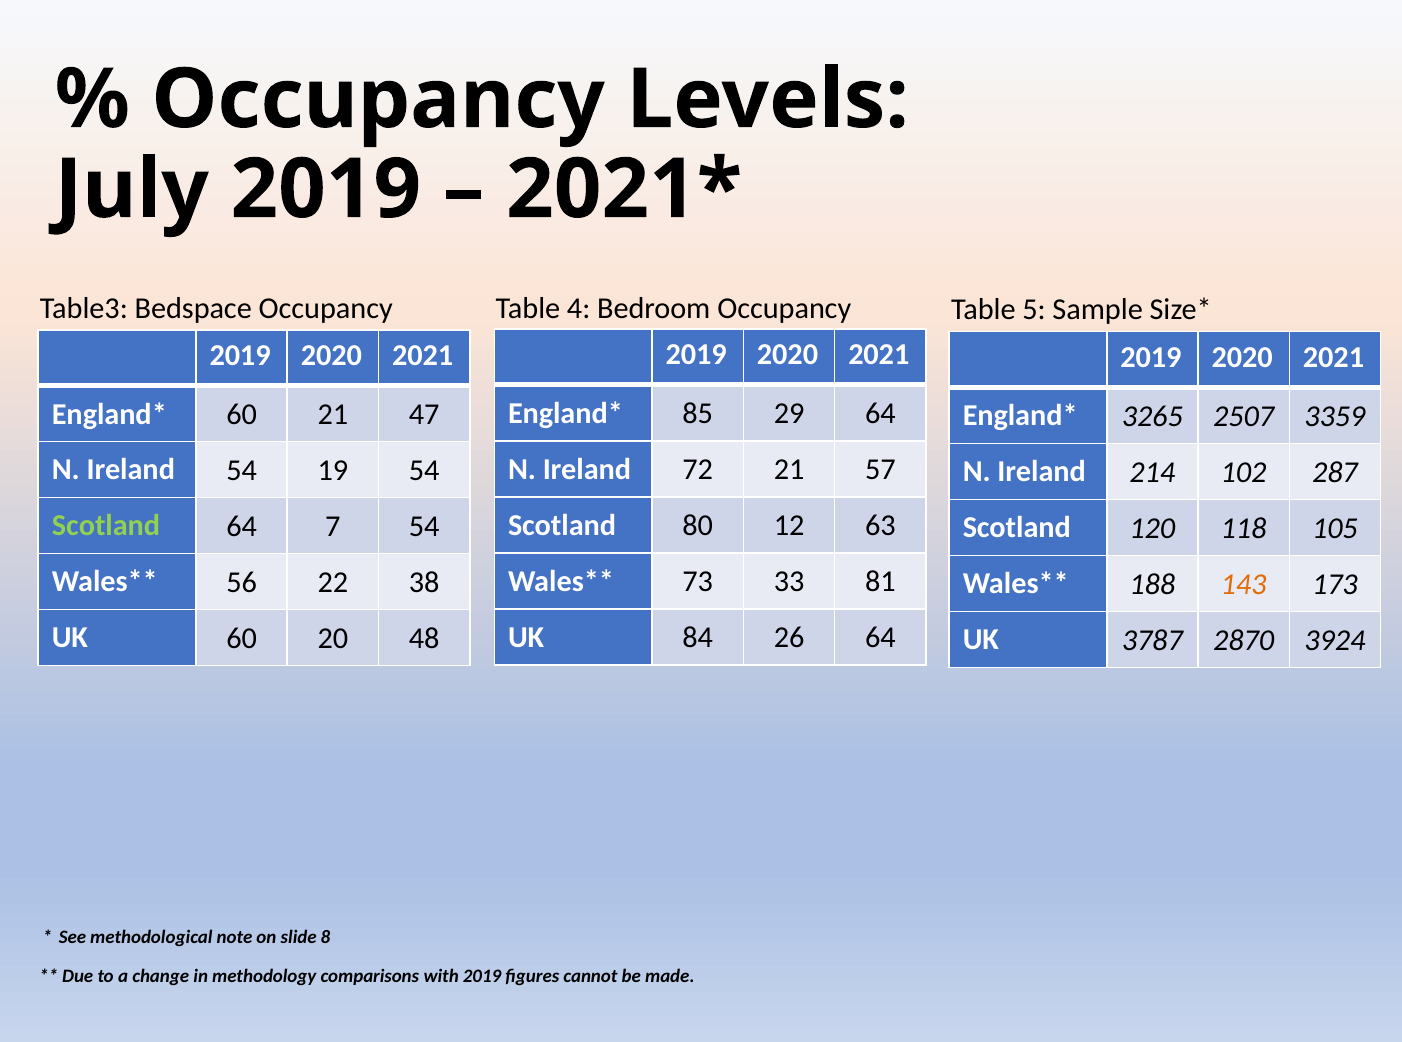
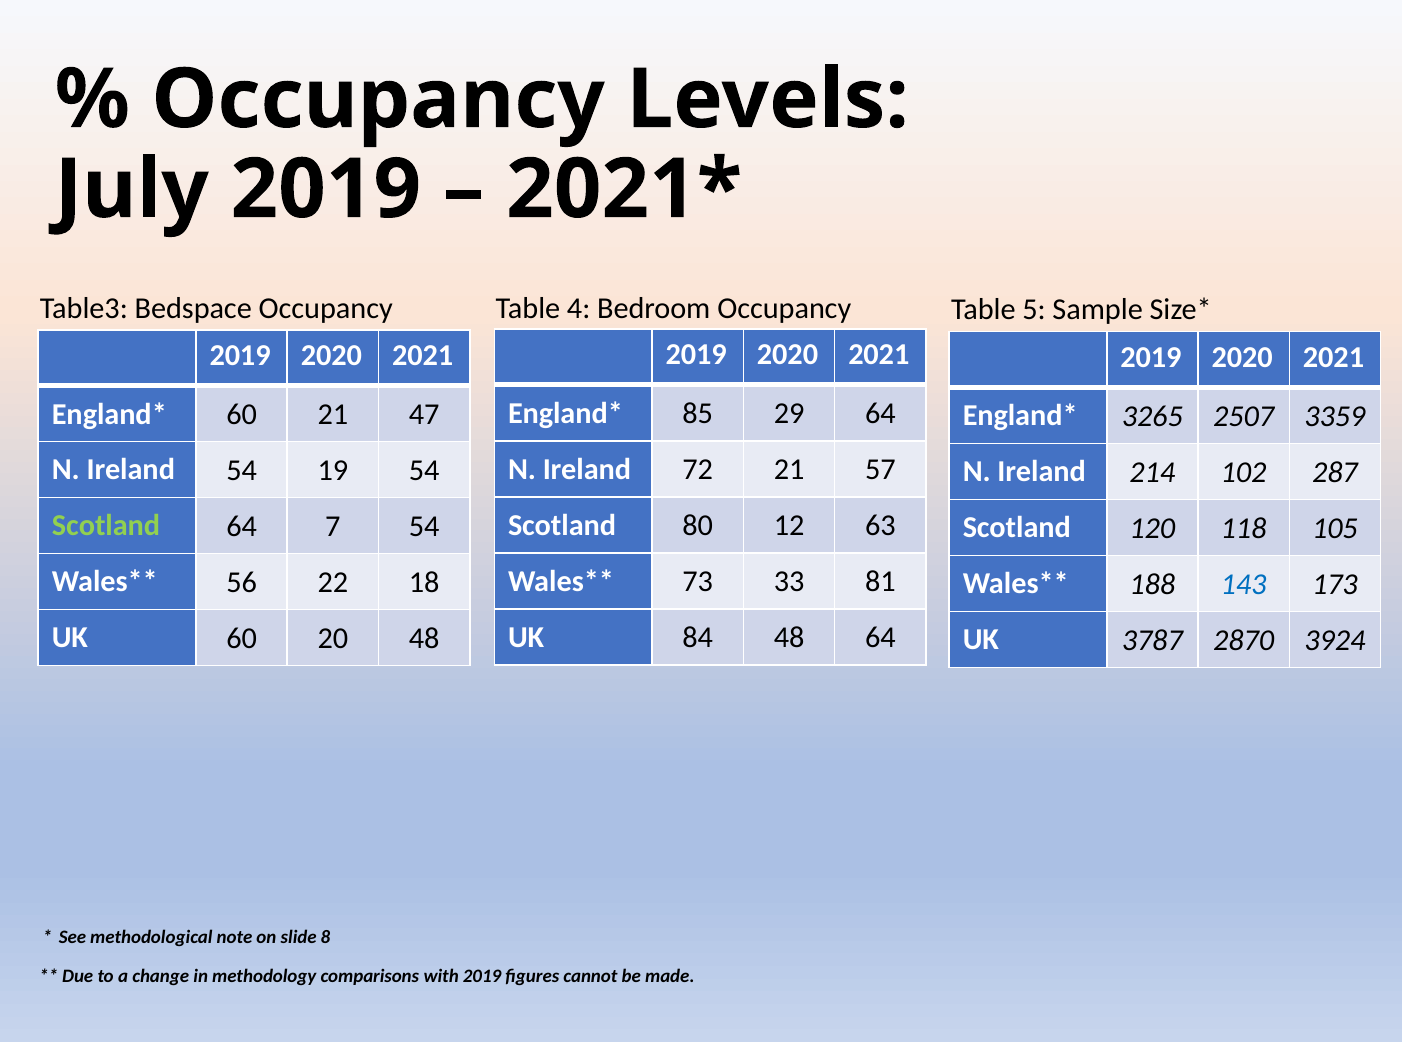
38: 38 -> 18 (424, 583)
143 colour: orange -> blue (1244, 585)
84 26: 26 -> 48 (789, 638)
